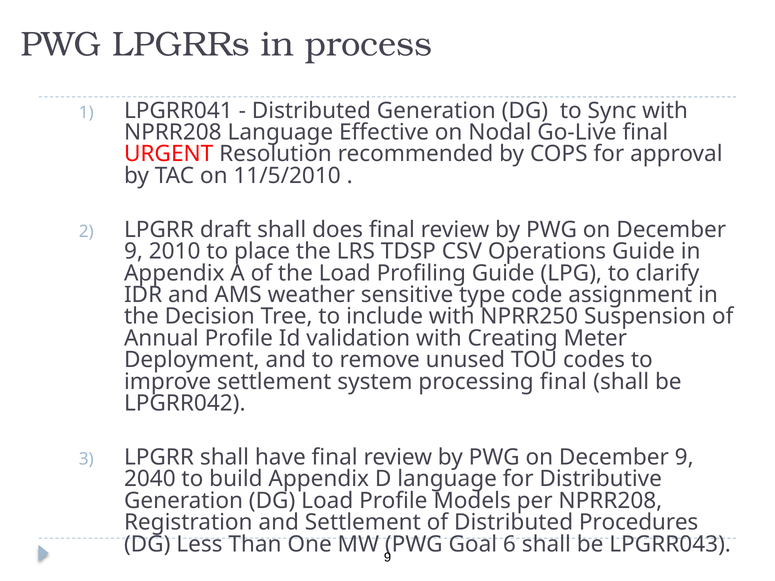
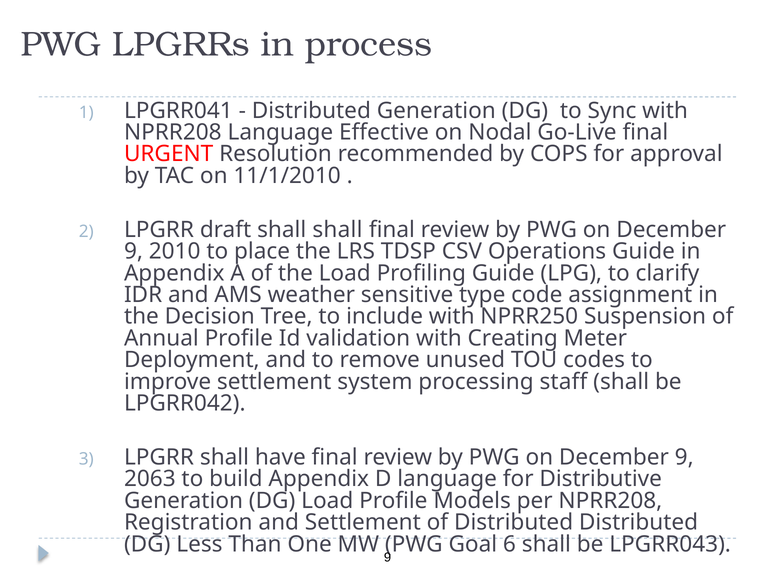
11/5/2010: 11/5/2010 -> 11/1/2010 (287, 176)
shall does: does -> shall (337, 230)
processing final: final -> staff (563, 382)
2040: 2040 -> 2063 (150, 479)
Distributed Procedures: Procedures -> Distributed (639, 523)
